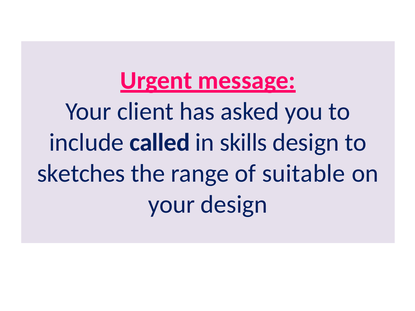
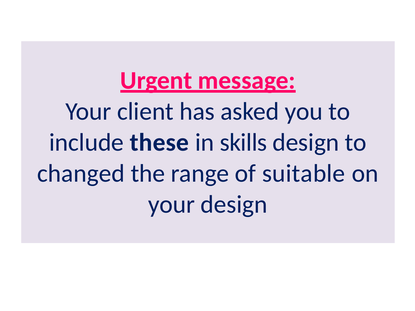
called: called -> these (159, 142)
sketches: sketches -> changed (81, 173)
